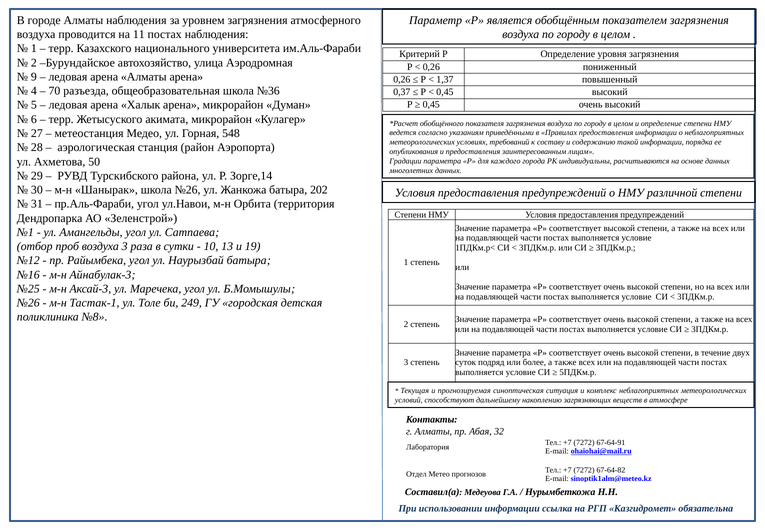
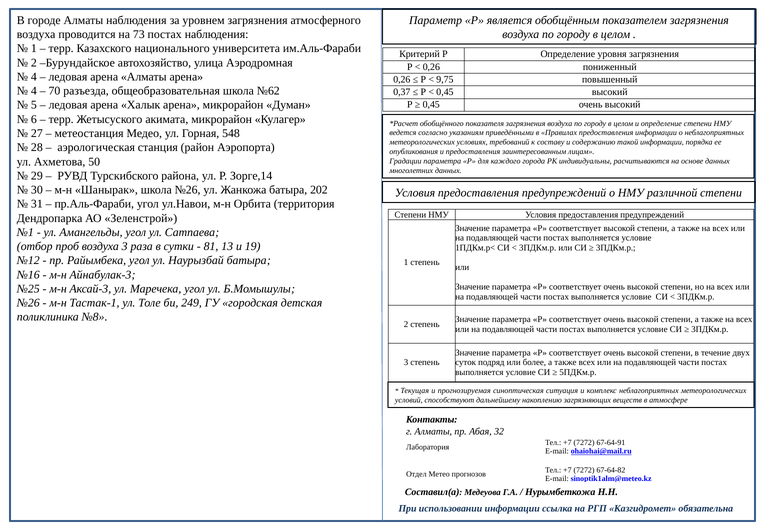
11: 11 -> 73 (139, 34)
9: 9 -> 4 (34, 77)
1,37: 1,37 -> 9,75 (445, 79)
№36: №36 -> №62 (268, 91)
10: 10 -> 81 (211, 246)
